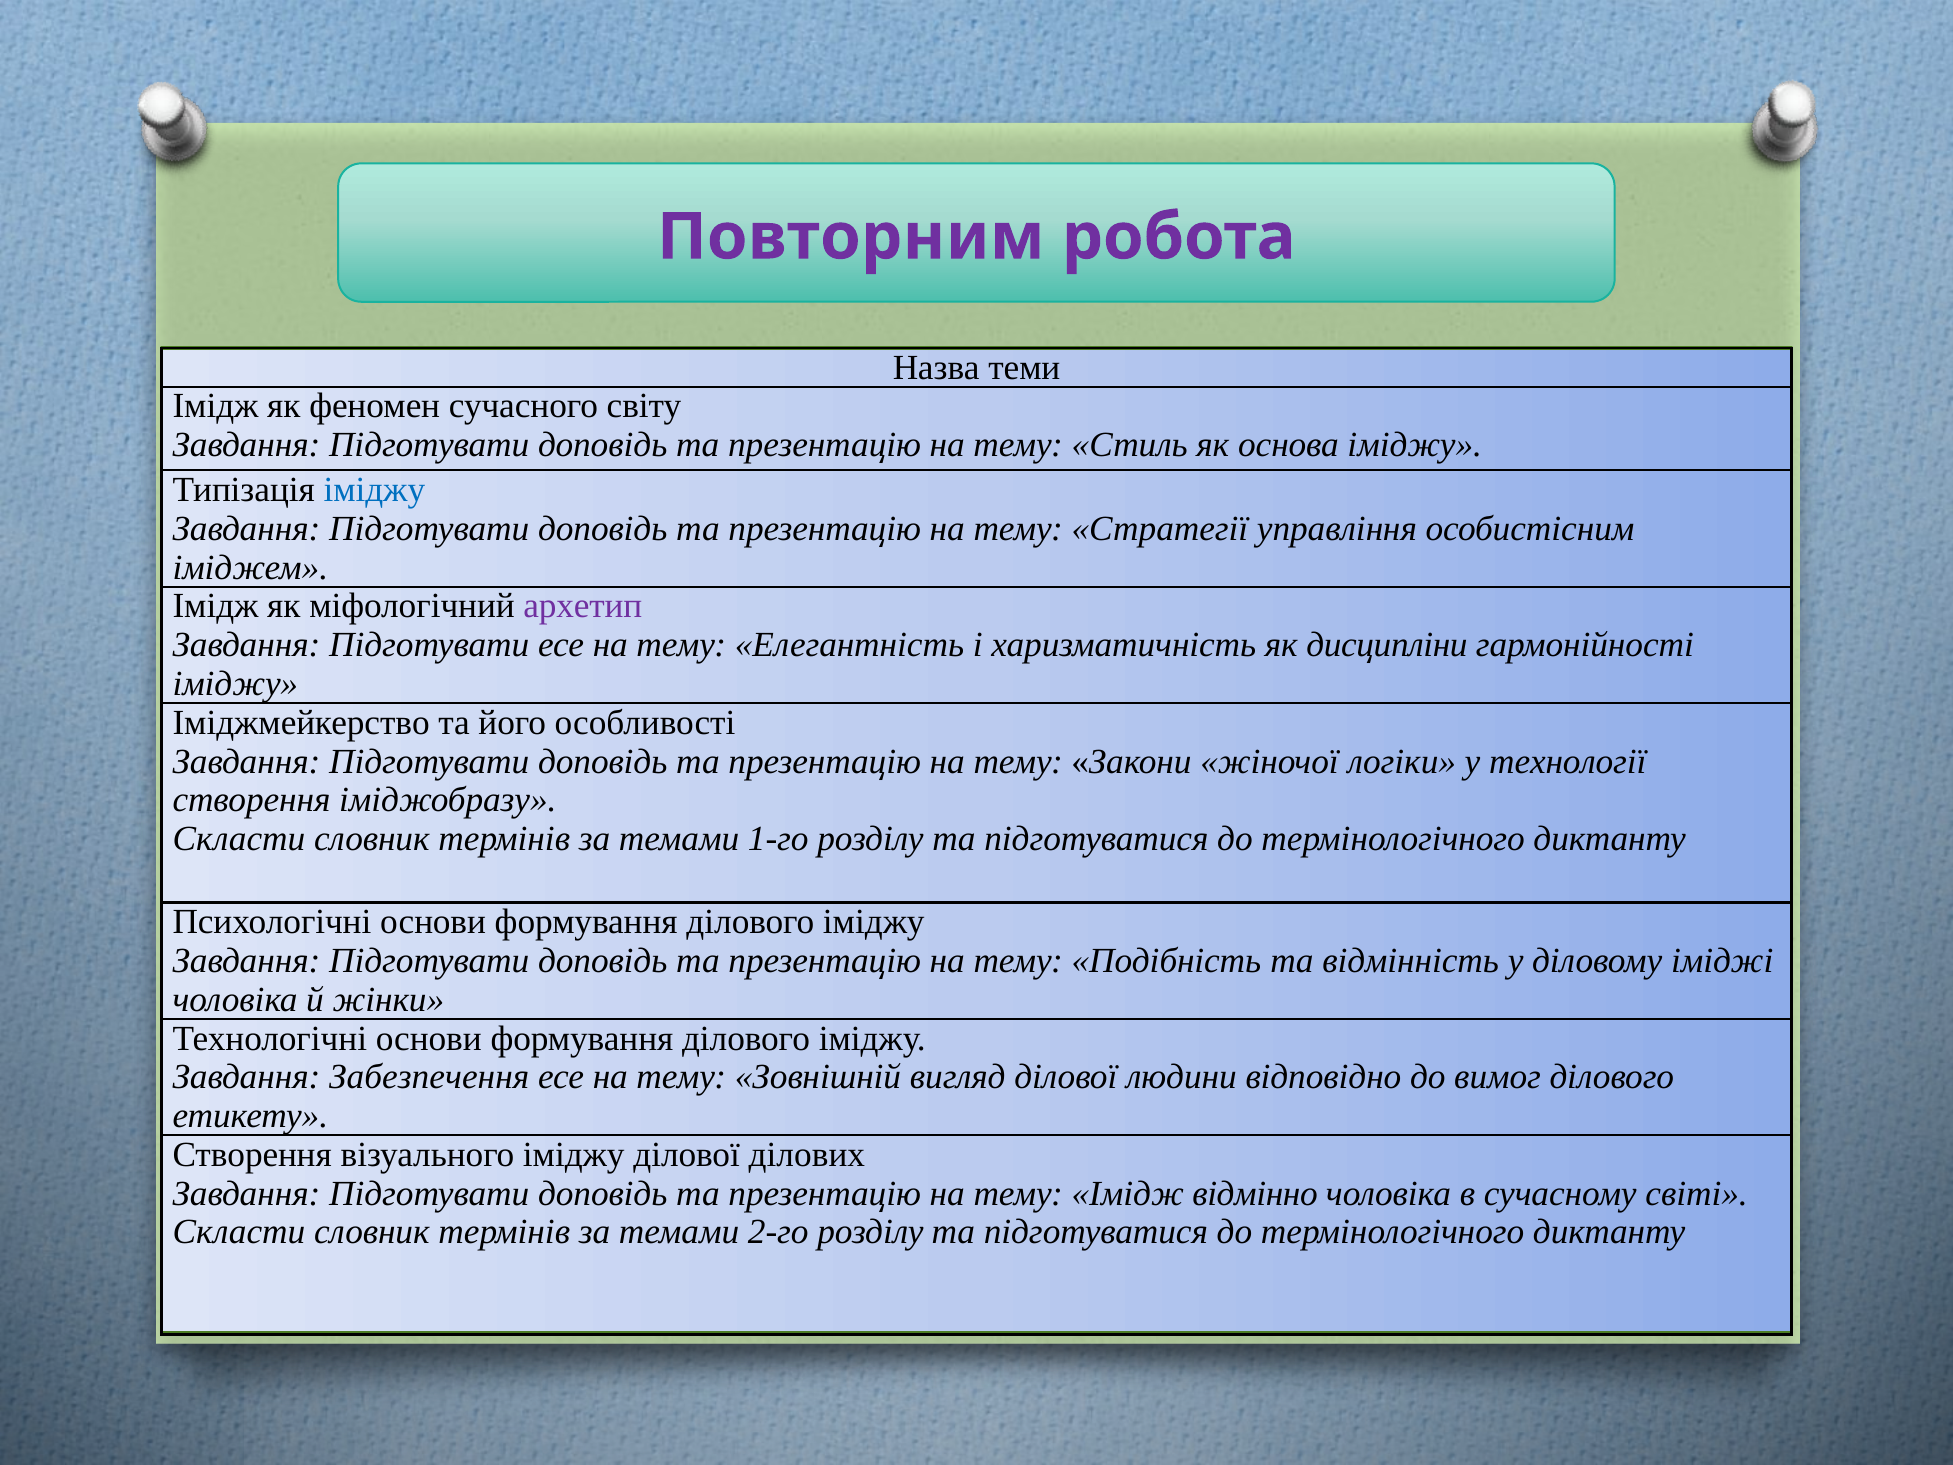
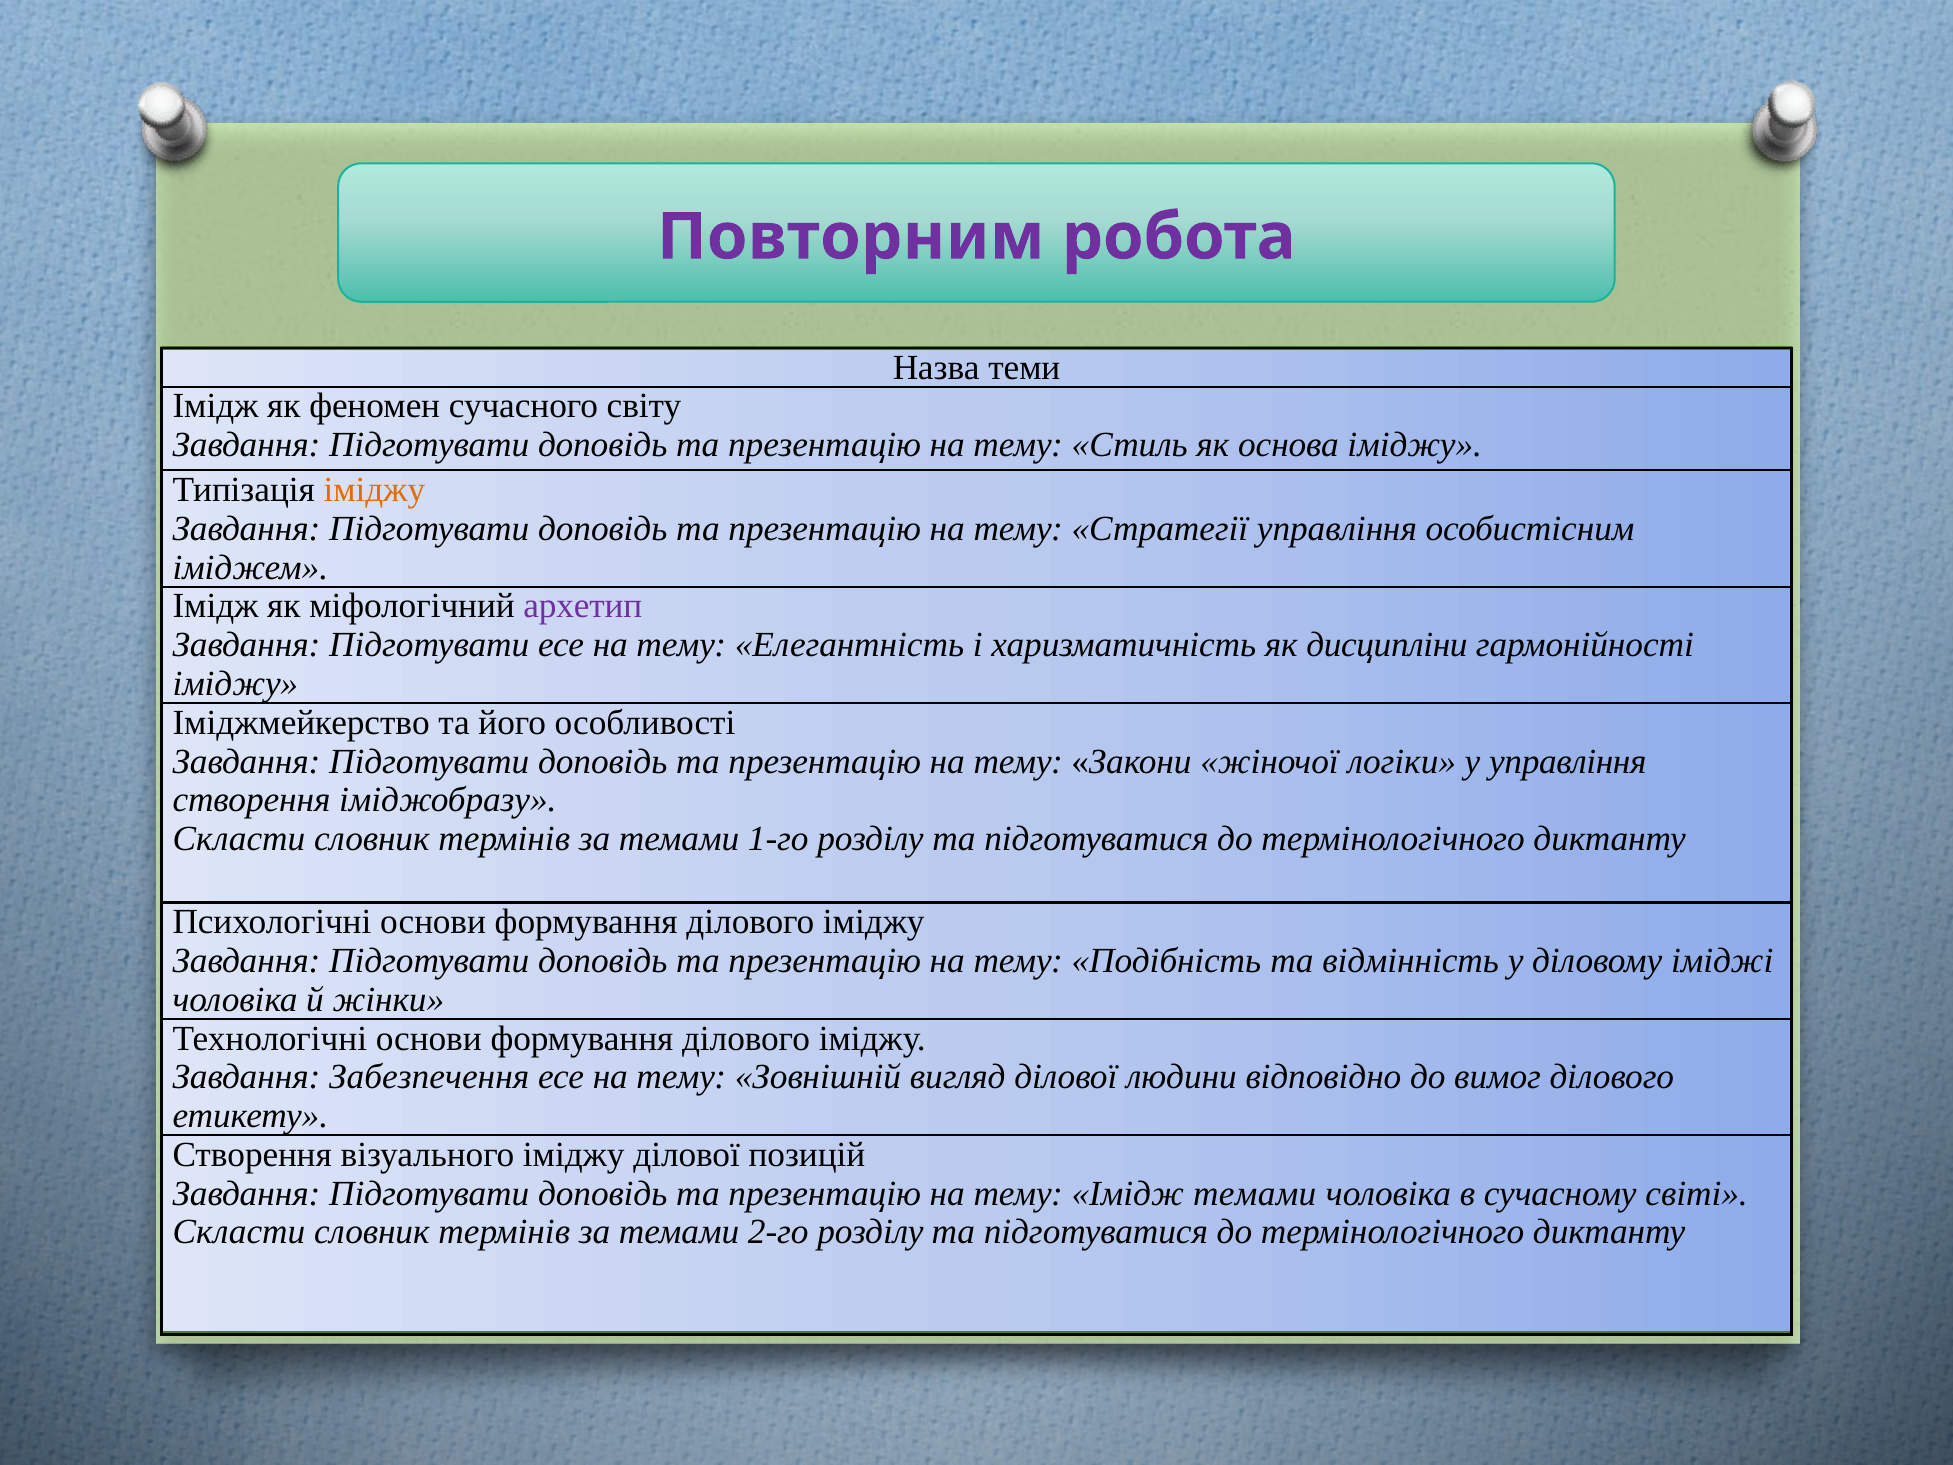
іміджу colour: blue -> orange (374, 490)
у технології: технології -> управління (1568, 761)
ділових: ділових -> позицій (807, 1155)
Імідж відмінно: відмінно -> темами (1255, 1193)
